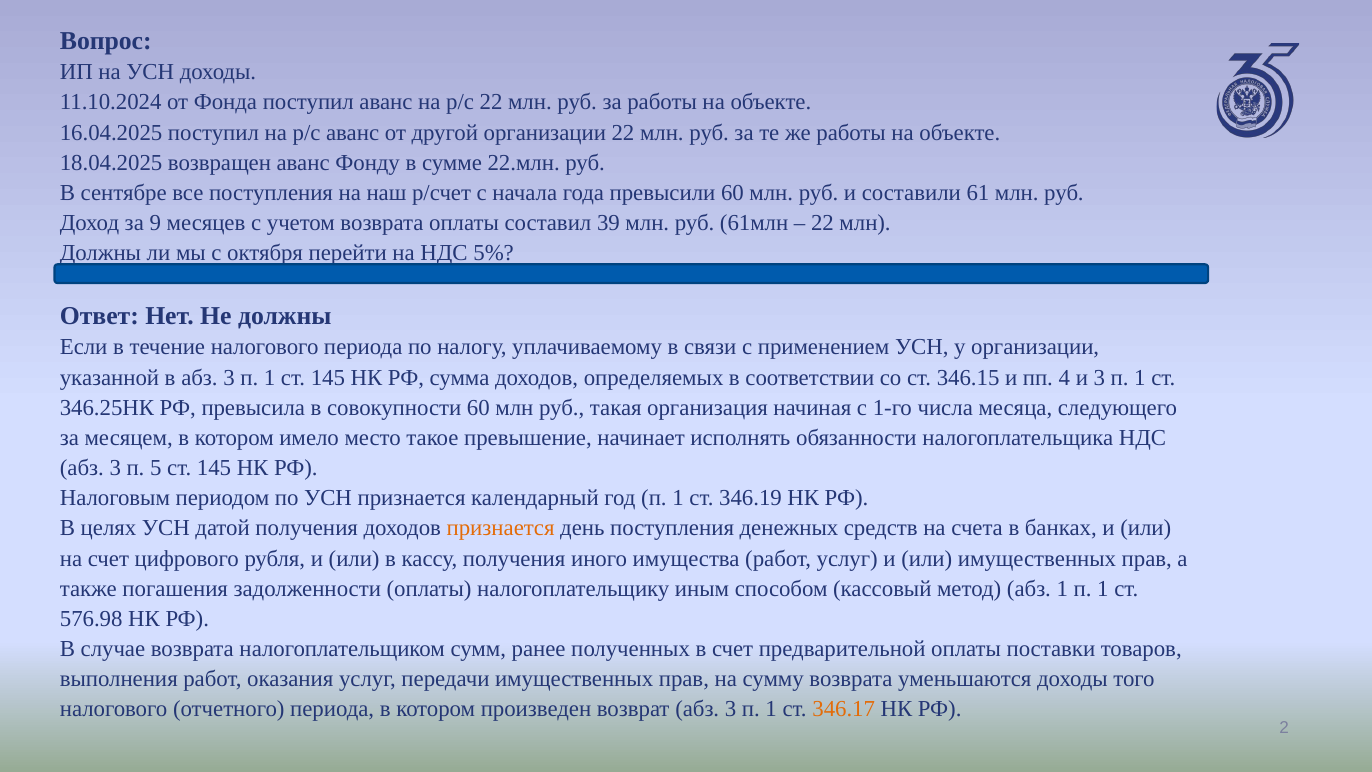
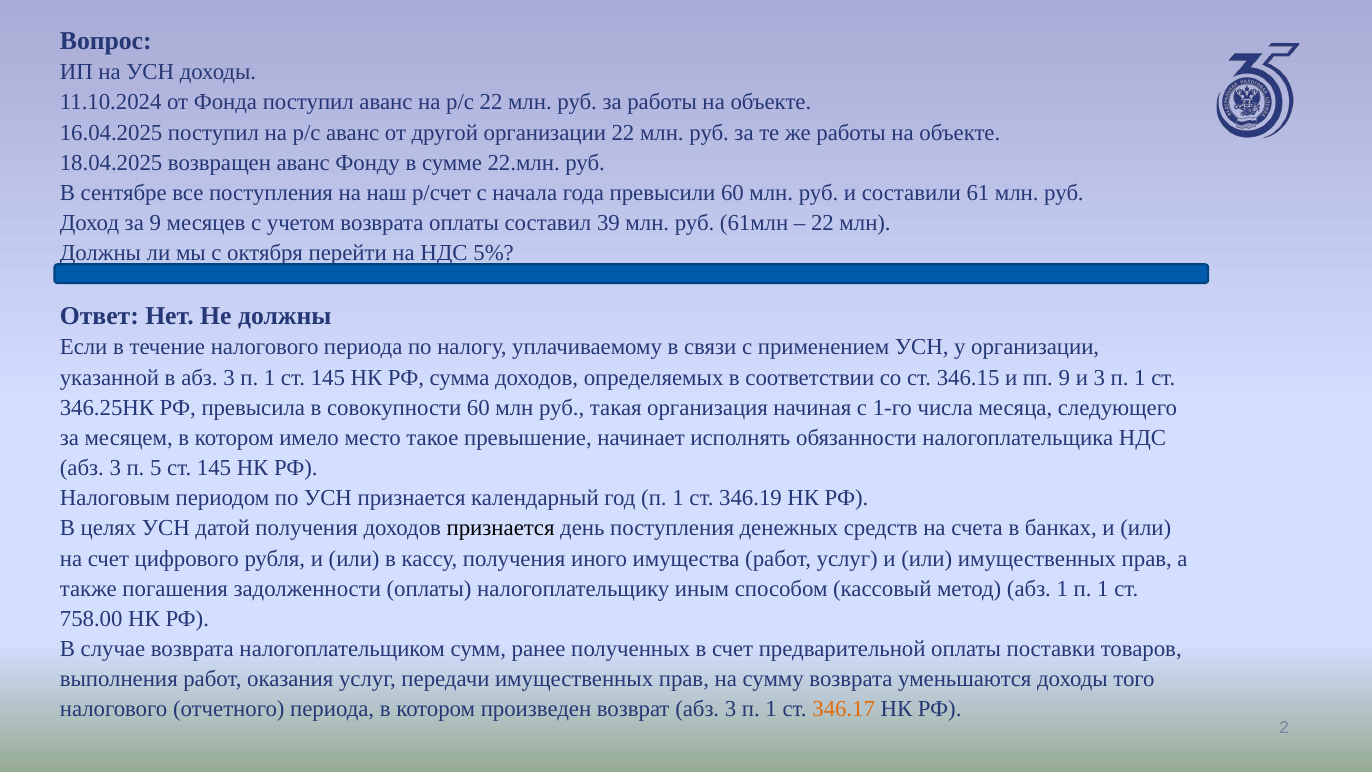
пп 4: 4 -> 9 (1064, 377)
признается colour: orange -> black (501, 528)
576.98: 576.98 -> 758.00 (91, 619)
